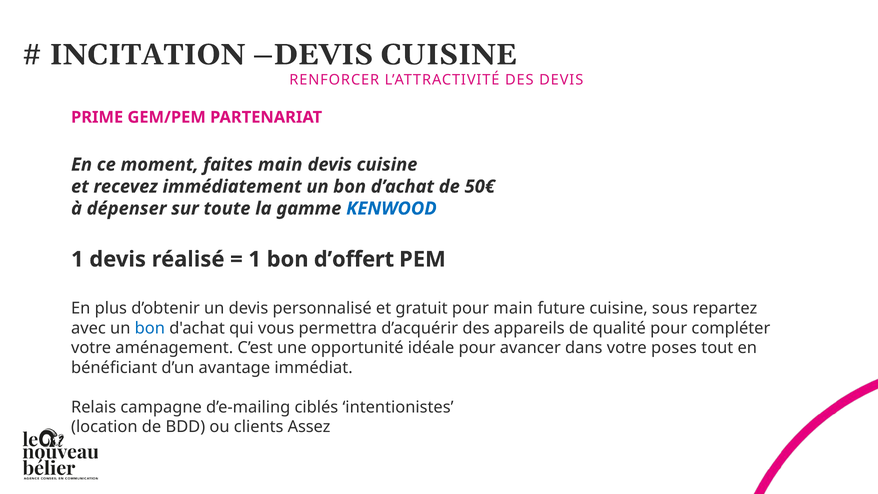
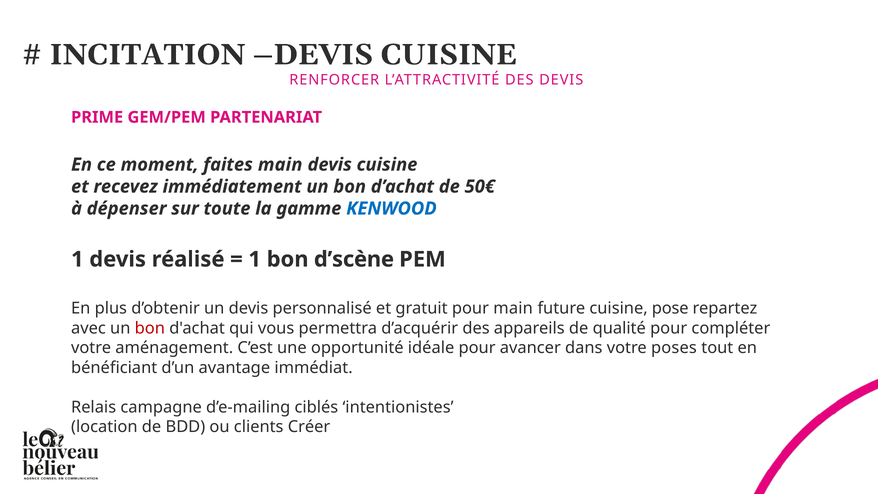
d’offert: d’offert -> d’scène (354, 259)
sous: sous -> pose (670, 308)
bon colour: blue -> red (150, 328)
Assez: Assez -> Créer (309, 427)
